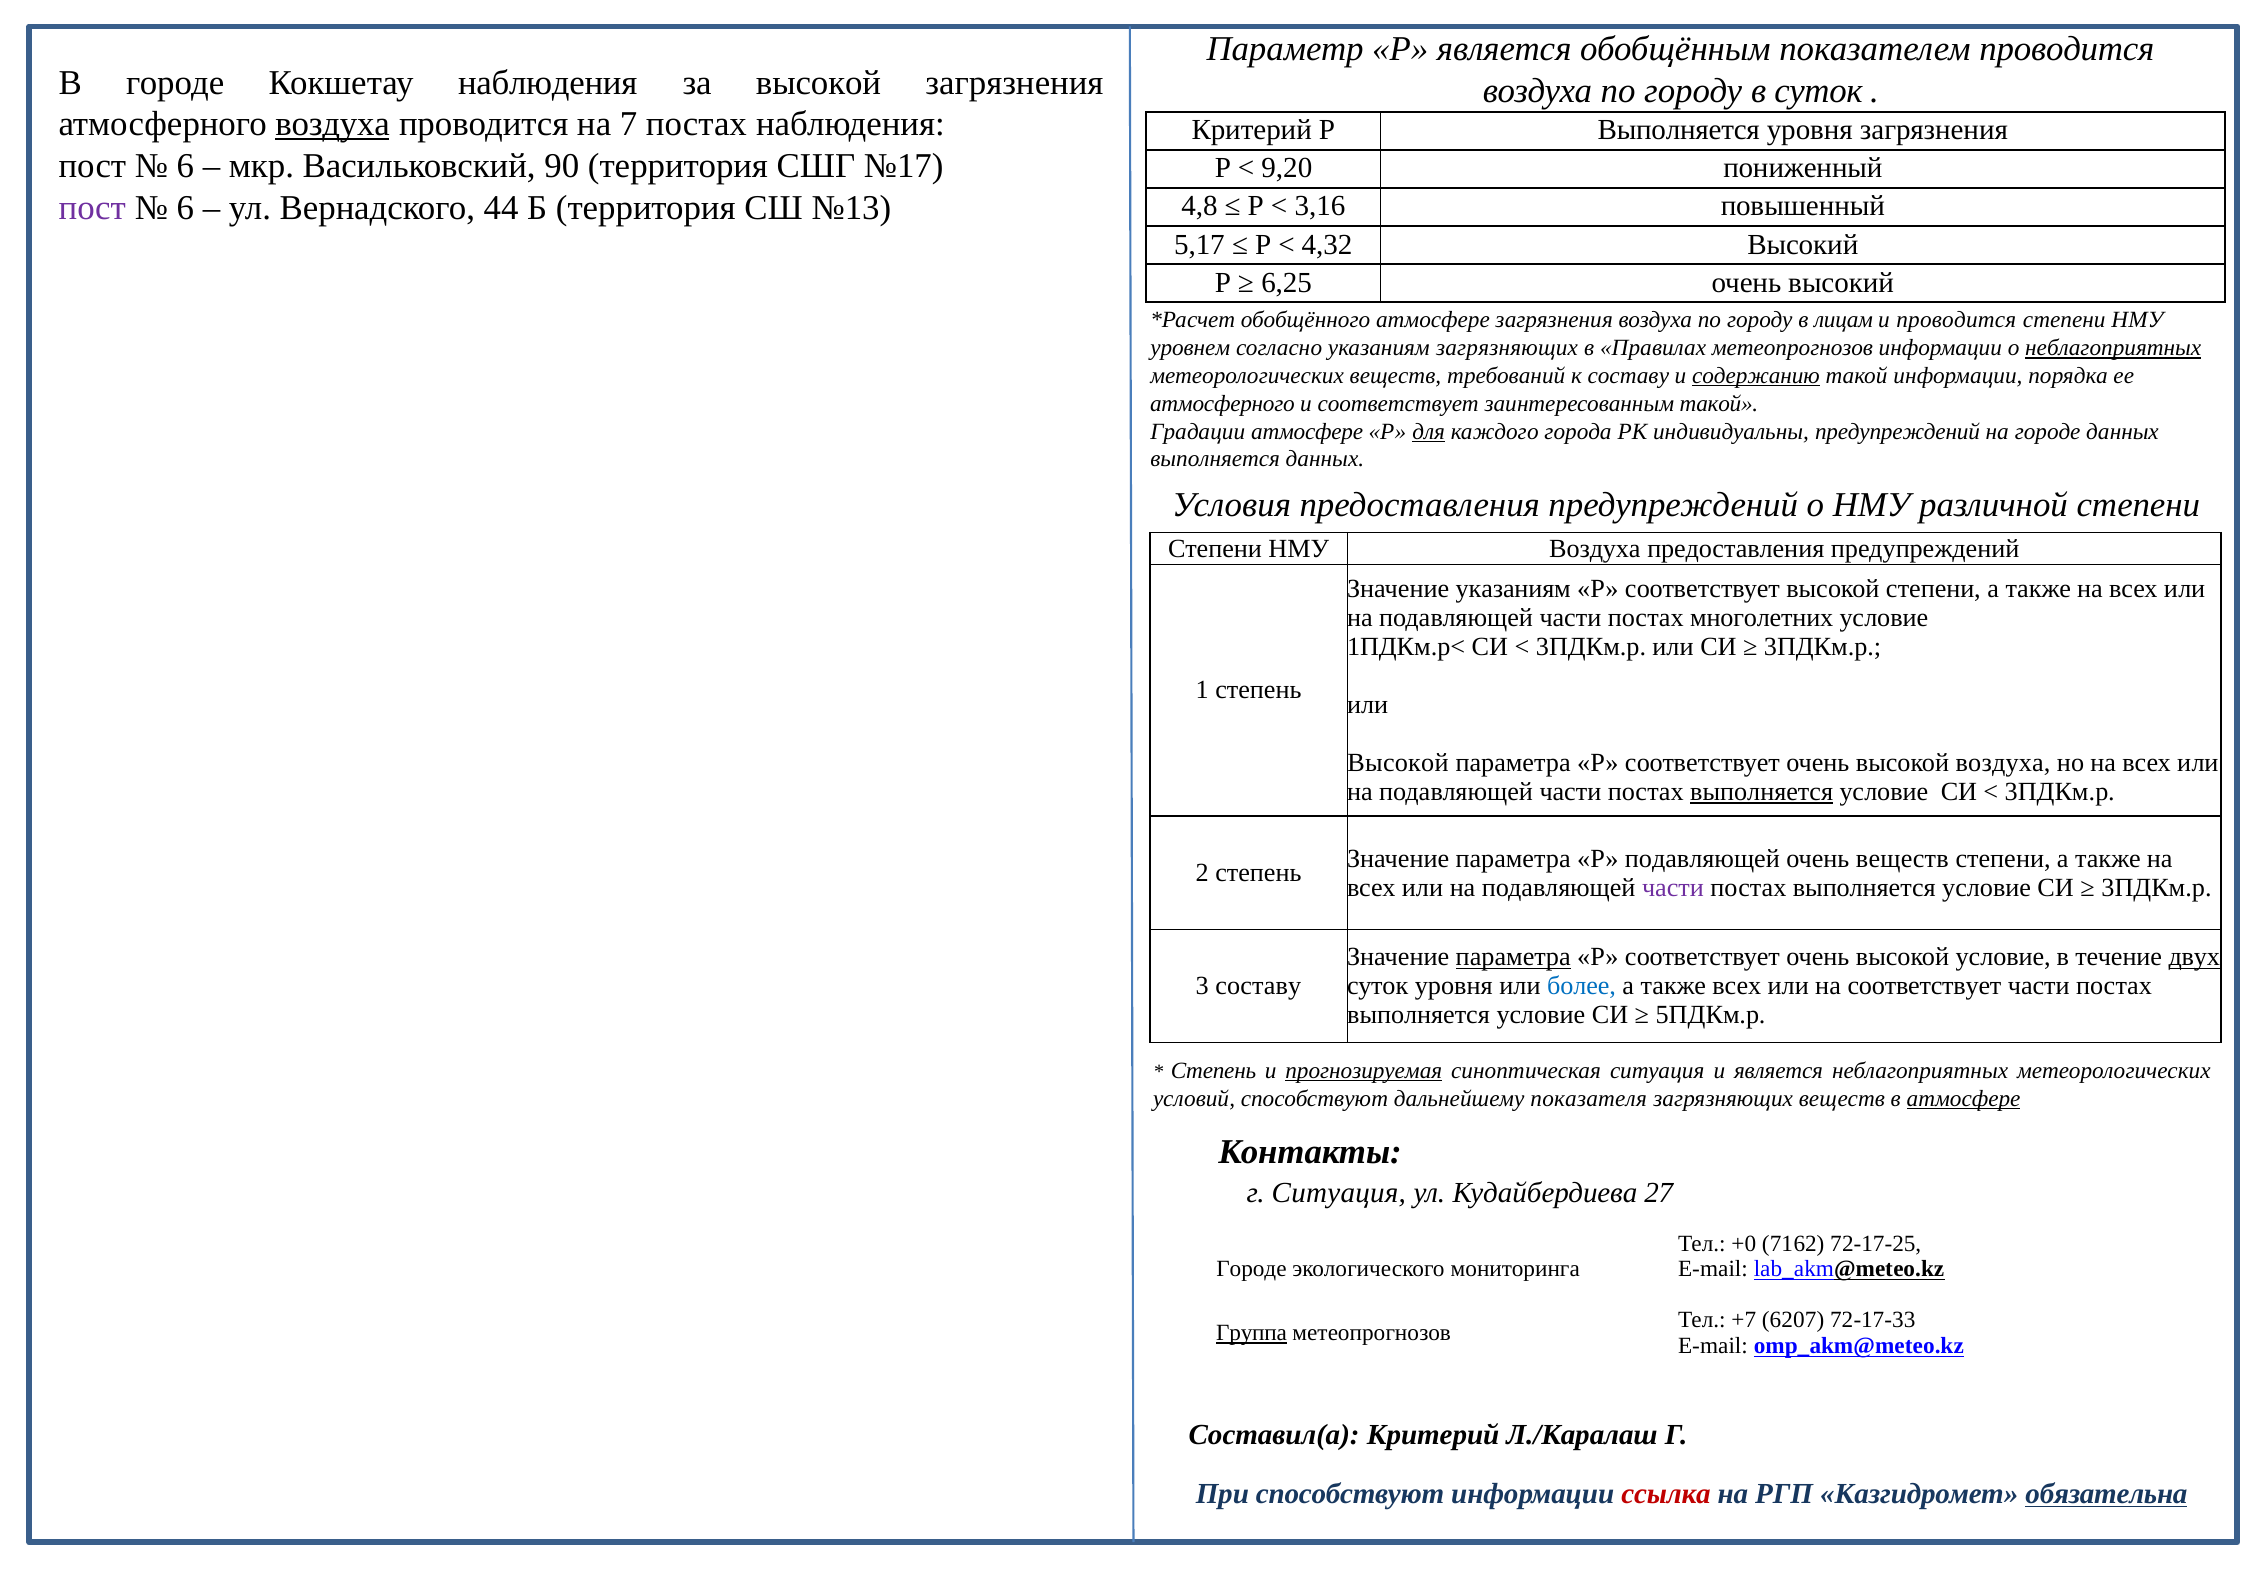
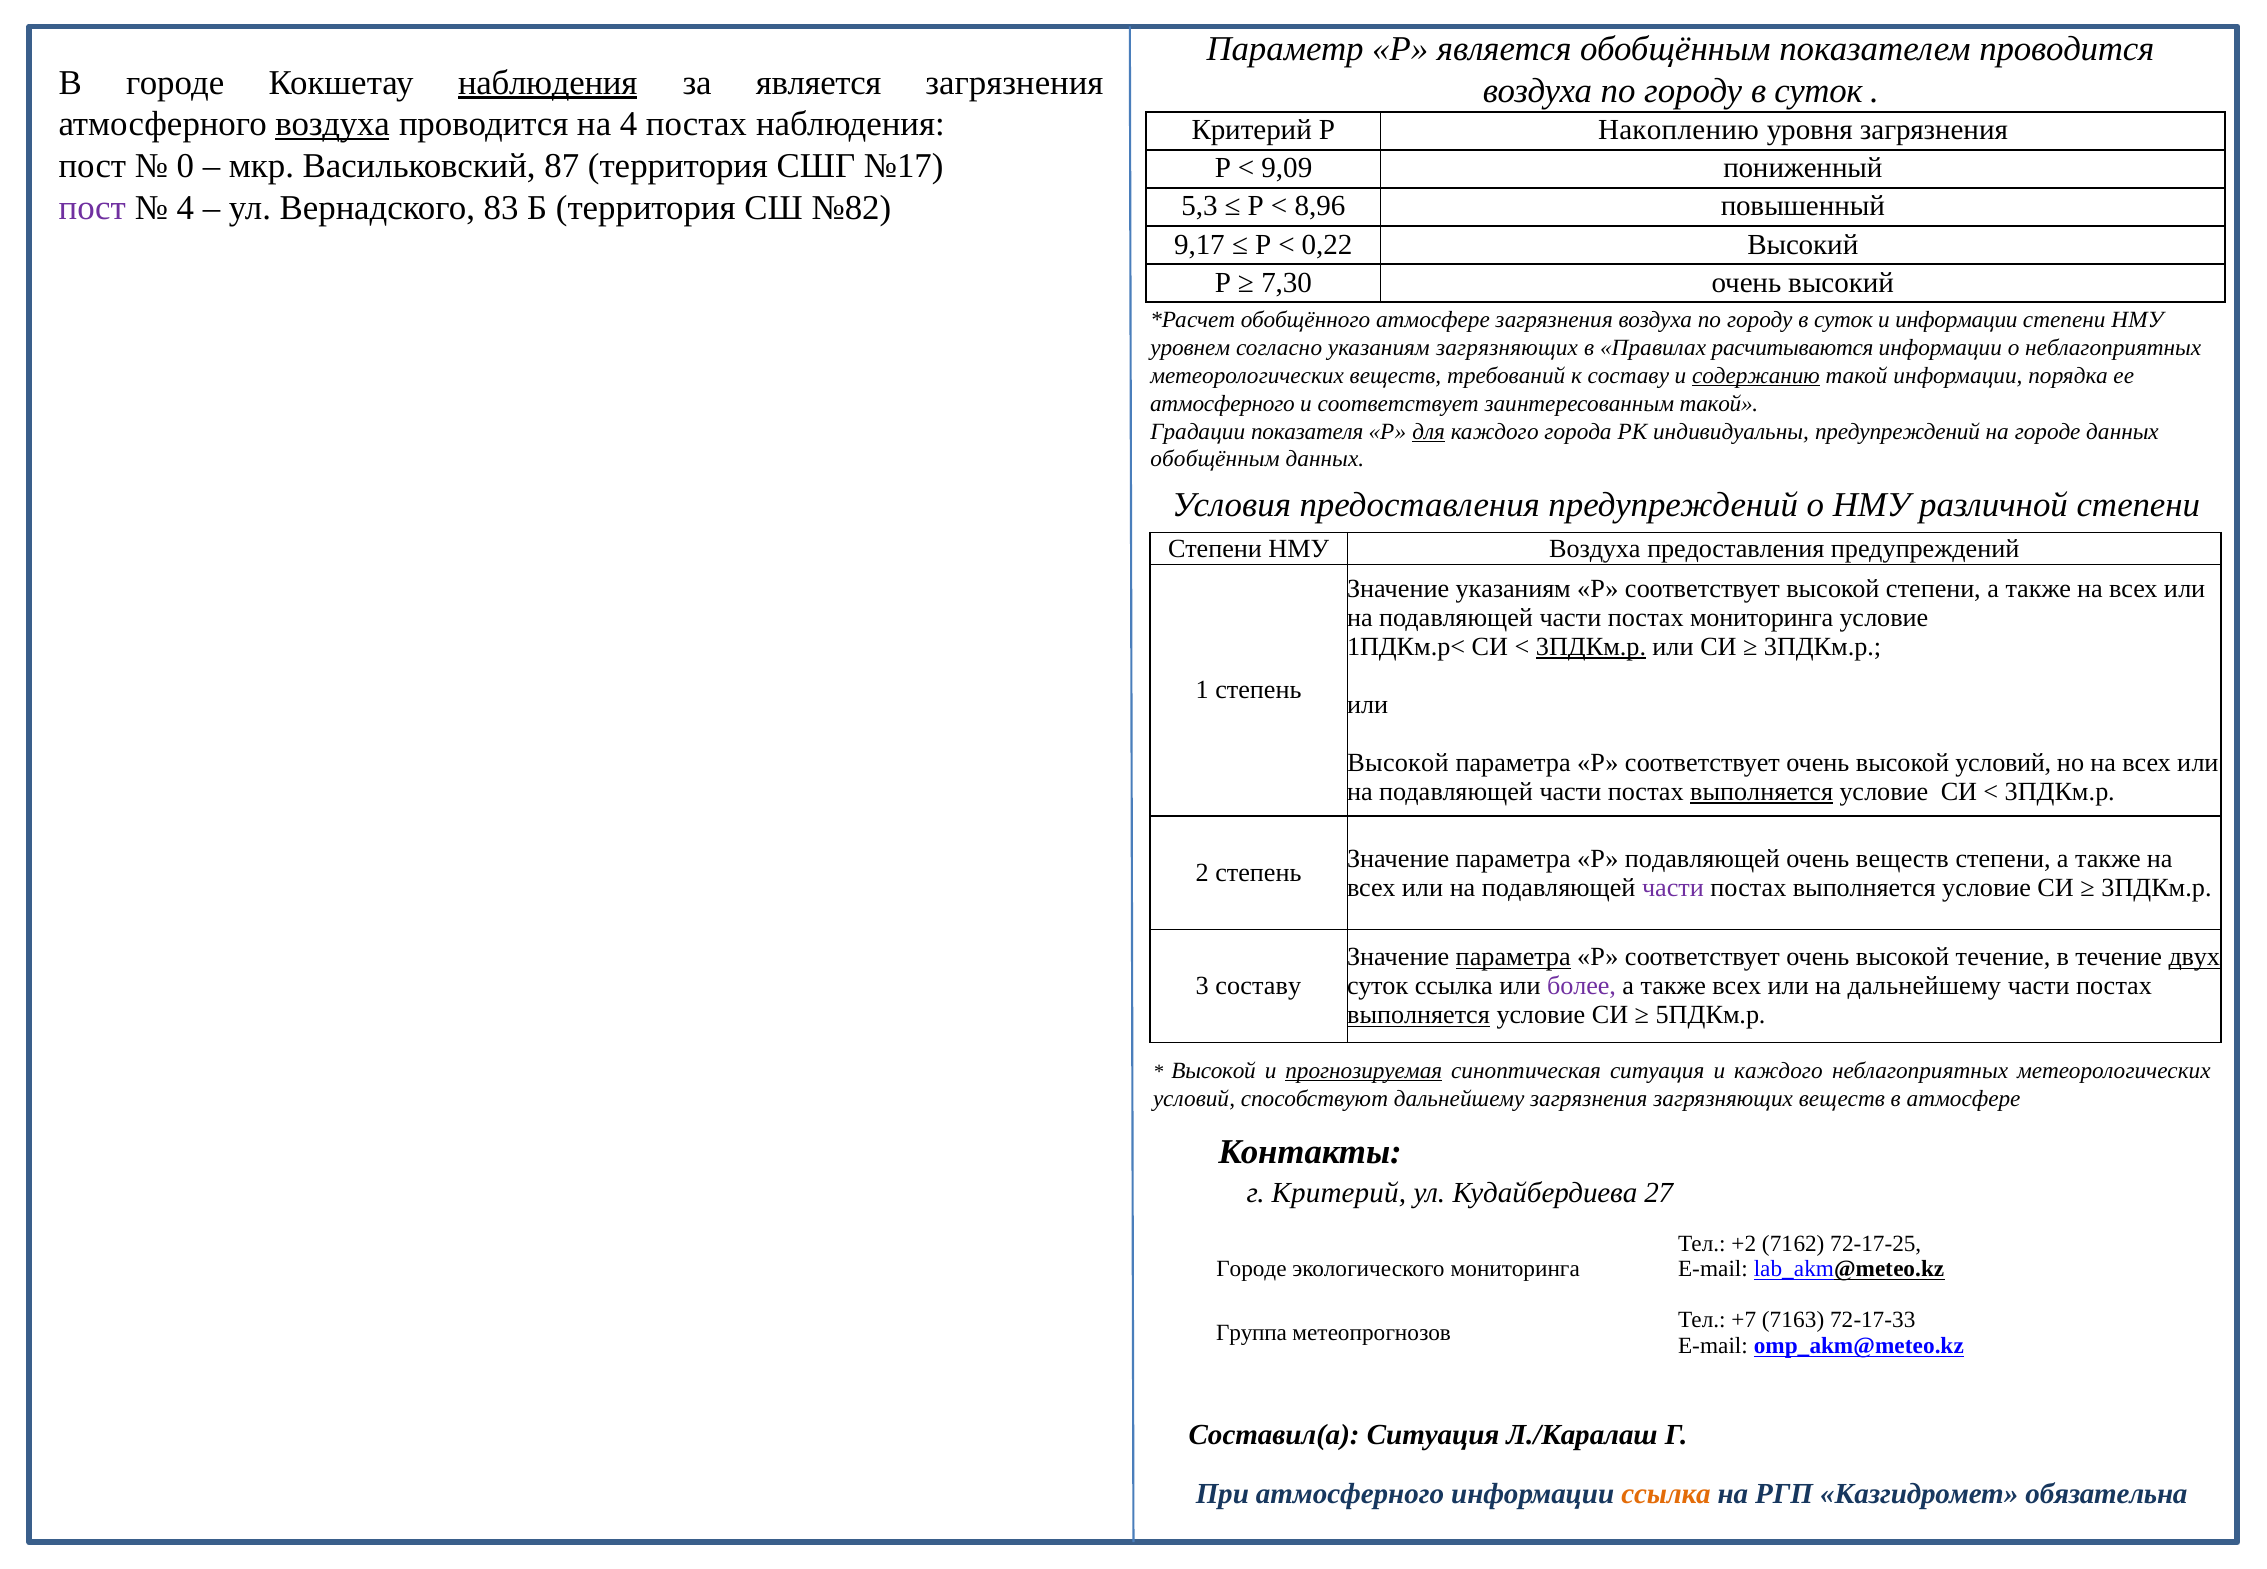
наблюдения underline: none -> present (548, 83)
за высокой: высокой -> является (819, 83)
на 7: 7 -> 4 (629, 124)
Р Выполняется: Выполняется -> Накоплению (1678, 130)
6: 6 -> 0 (185, 166)
90: 90 -> 87 (562, 166)
9,20: 9,20 -> 9,09 (1287, 168)
6: 6 -> 4 (185, 208)
44: 44 -> 83 (501, 208)
№13: №13 -> №82 (851, 208)
4,8: 4,8 -> 5,3 (1200, 206)
3,16: 3,16 -> 8,96 (1320, 206)
5,17: 5,17 -> 9,17 (1199, 244)
4,32: 4,32 -> 0,22 (1327, 244)
6,25: 6,25 -> 7,30 (1287, 283)
лицам: лицам -> суток (1844, 320)
и проводится: проводится -> информации (1956, 320)
Правилах метеопрогнозов: метеопрогнозов -> расчитываются (1793, 348)
неблагоприятных underline: present -> none (2113, 348)
Градации атмосфере: атмосфере -> показателя (1307, 432)
выполняется: выполняется -> обобщённым (1215, 459)
постах многолетних: многолетних -> мониторинга (1762, 618)
3ПДКм.р underline: none -> present (1591, 647)
высокой воздуха: воздуха -> условий (2003, 763)
высокой условие: условие -> течение (2003, 957)
суток уровня: уровня -> ссылка (1454, 986)
более colour: blue -> purple (1581, 986)
на соответствует: соответствует -> дальнейшему (1924, 986)
выполняется underline: none -> present (1418, 1015)
Степень: Степень -> Высокой (1214, 1071)
и является: является -> каждого (1778, 1071)
дальнейшему показателя: показателя -> загрязнения (1589, 1099)
атмосфере underline: present -> none (1964, 1099)
Ситуация: Ситуация -> Критерий (1339, 1193)
+0: +0 -> +2 (1744, 1244)
6207: 6207 -> 7163 (1793, 1321)
Группа underline: present -> none (1252, 1334)
Составил(а Критерий: Критерий -> Ситуация (1433, 1436)
При способствуют: способствуют -> атмосферного (1350, 1495)
ссылка colour: red -> orange (1666, 1495)
обязательна underline: present -> none (2106, 1495)
